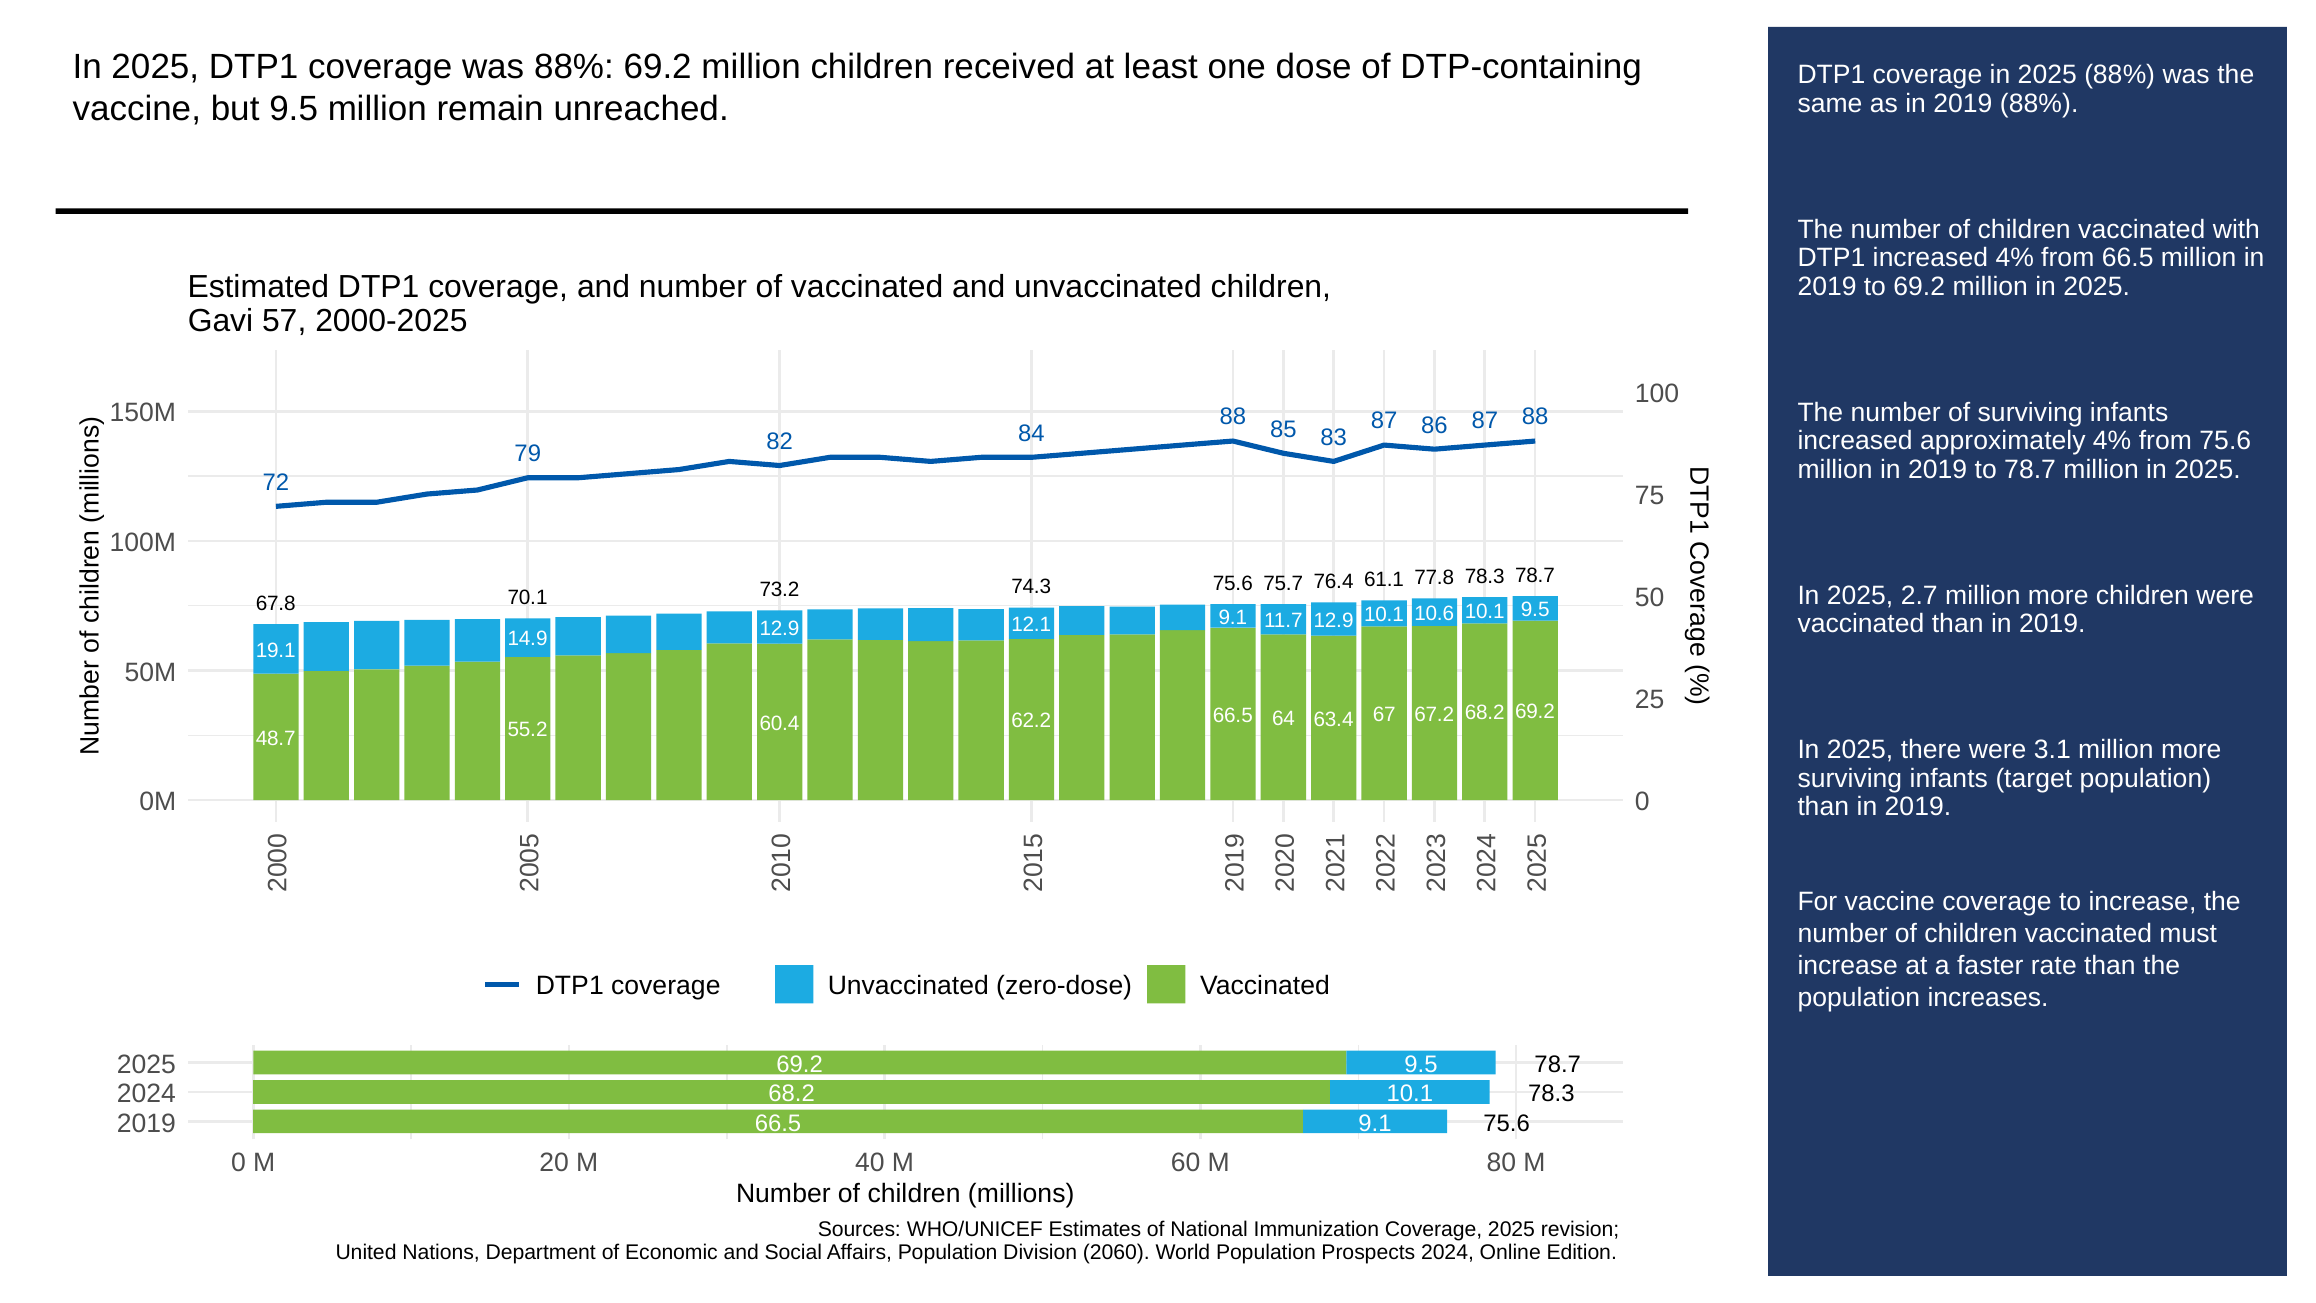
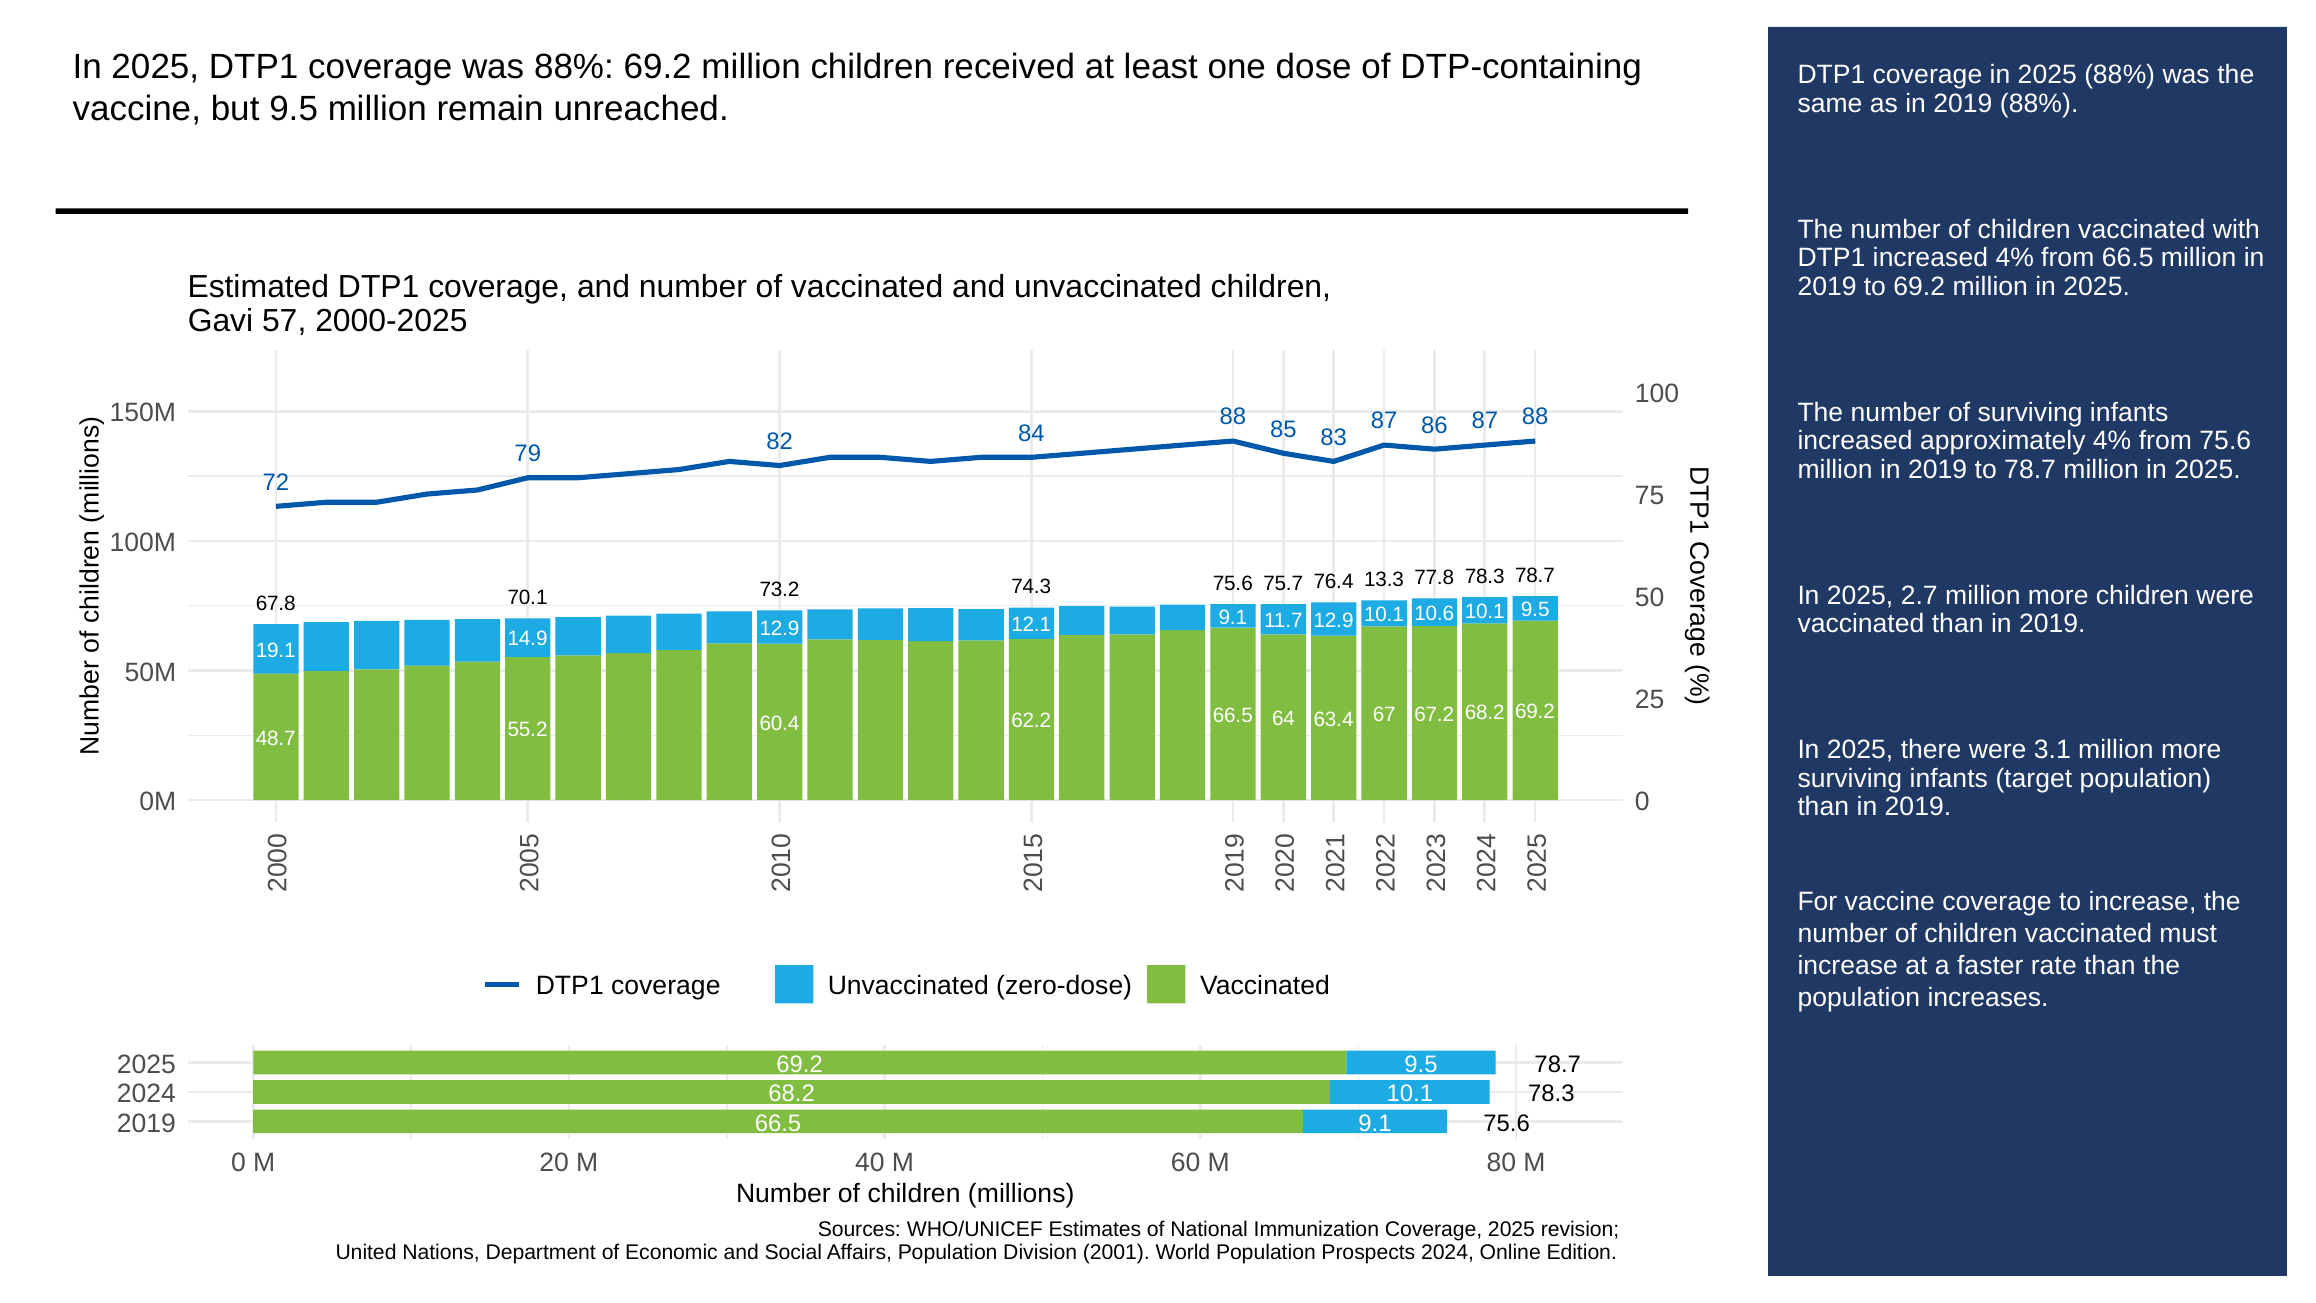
61.1: 61.1 -> 13.3 (1384, 579)
2060: 2060 -> 2001 (1116, 1252)
